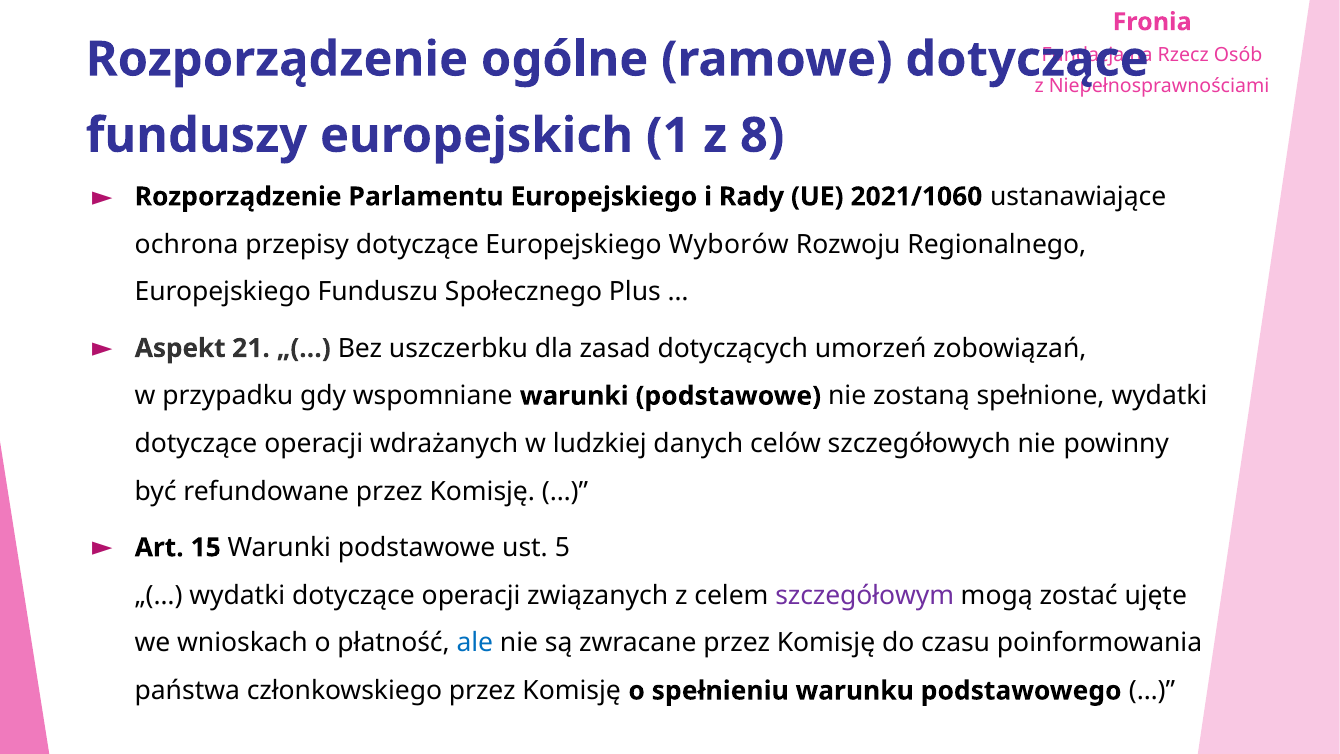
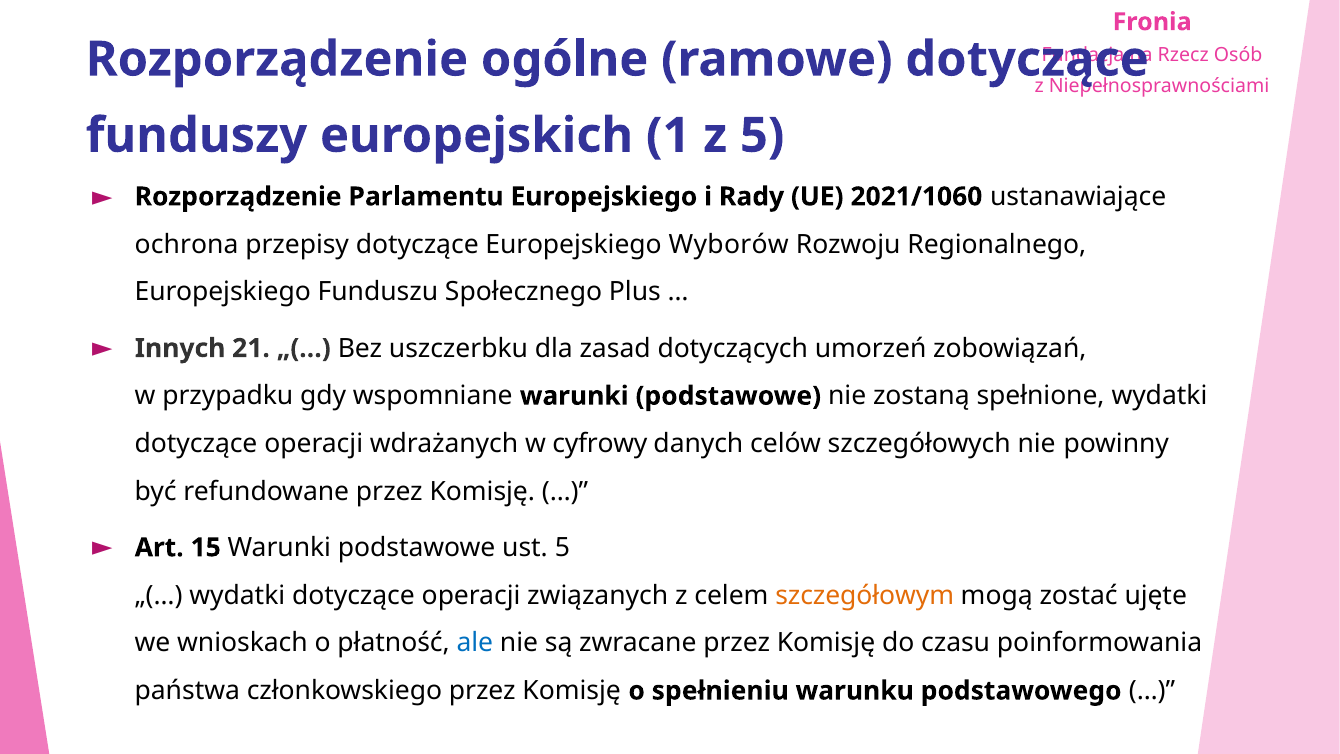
z 8: 8 -> 5 (762, 136)
Aspekt: Aspekt -> Innych (180, 348)
ludzkiej: ludzkiej -> cyfrowy (600, 444)
szczegółowym colour: purple -> orange (865, 595)
